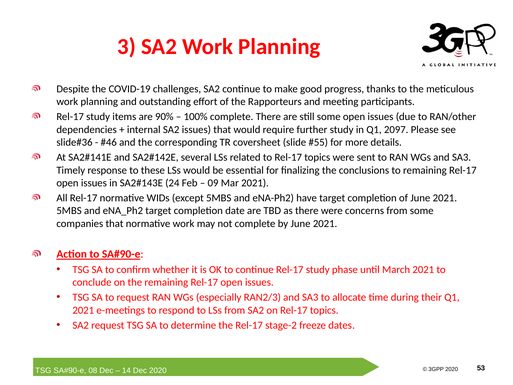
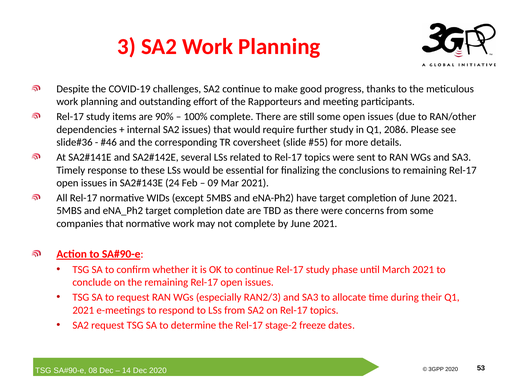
2097: 2097 -> 2086 (396, 129)
